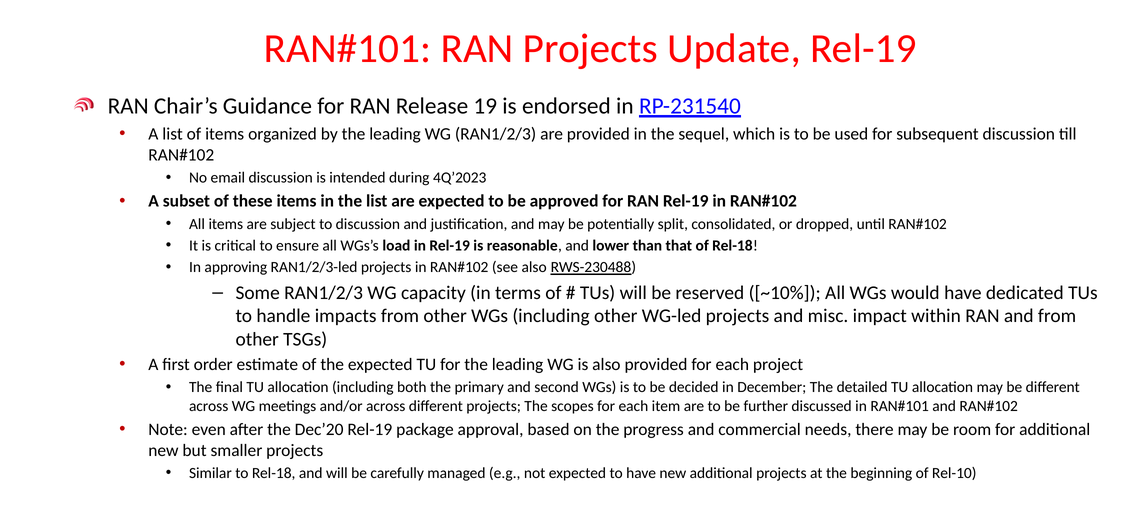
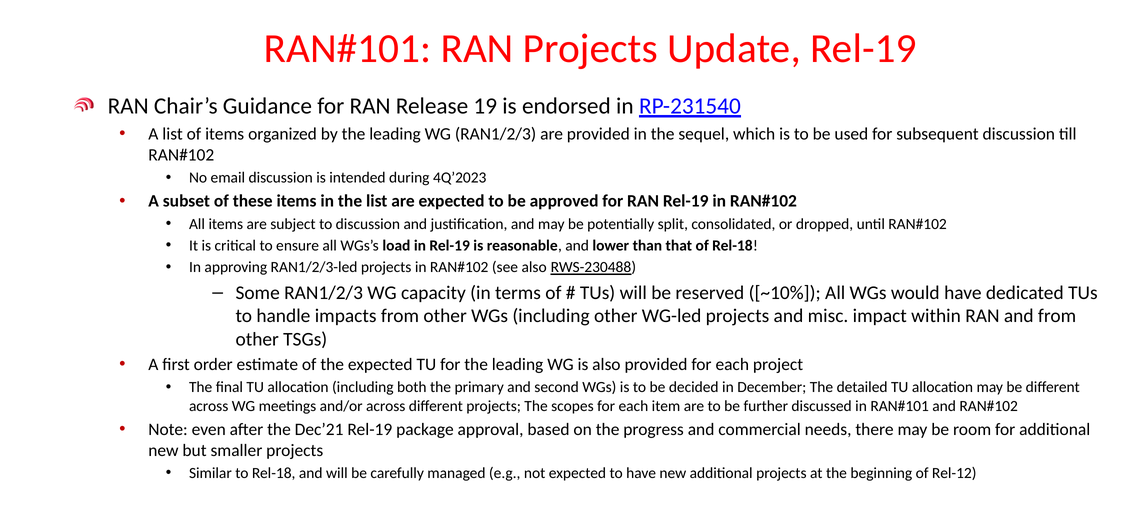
Dec’20: Dec’20 -> Dec’21 (319, 430)
Rel-10: Rel-10 -> Rel-12 (954, 473)
